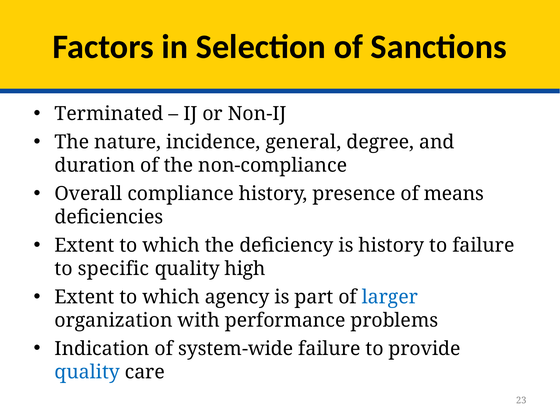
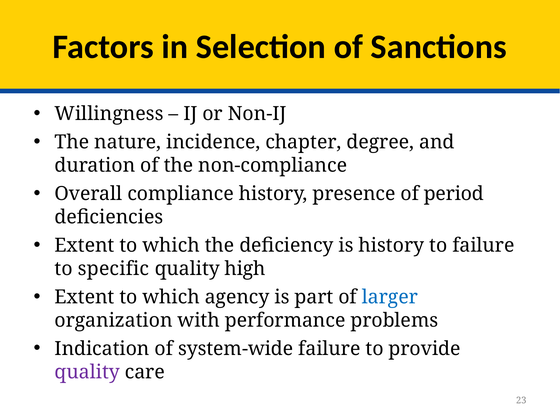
Terminated: Terminated -> Willingness (109, 114)
general: general -> chapter (303, 142)
means: means -> period (454, 194)
quality colour: blue -> purple (87, 372)
